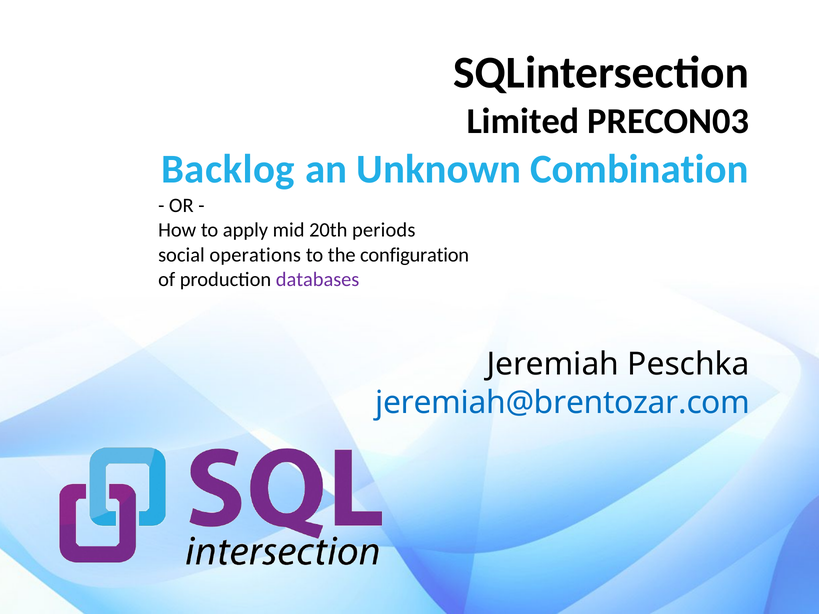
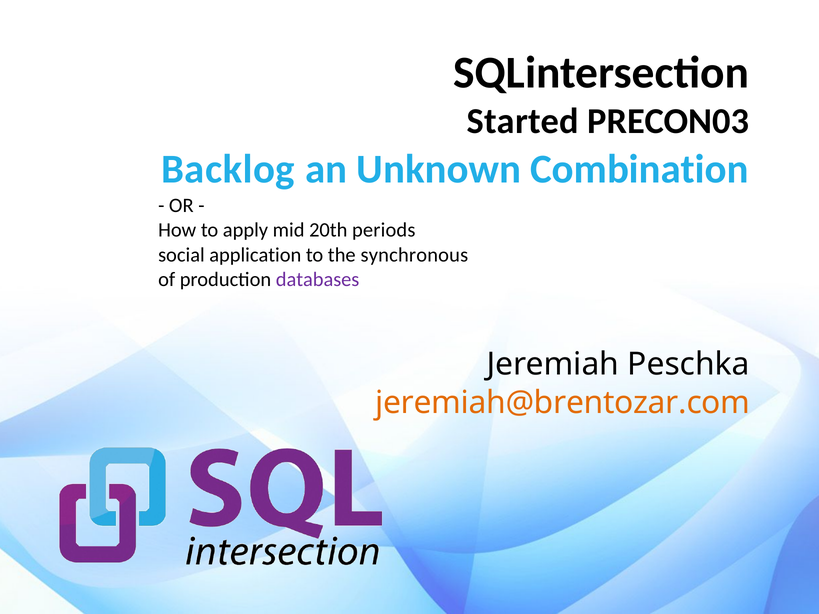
Limited: Limited -> Started (523, 121)
operations: operations -> application (255, 255)
configuration: configuration -> synchronous (414, 255)
jeremiah@brentozar.com colour: blue -> orange (563, 403)
